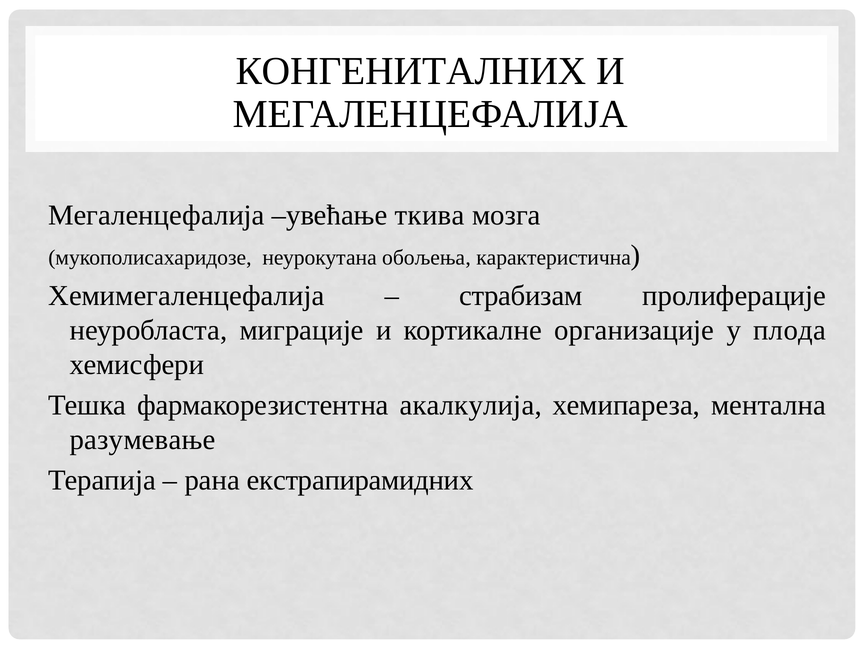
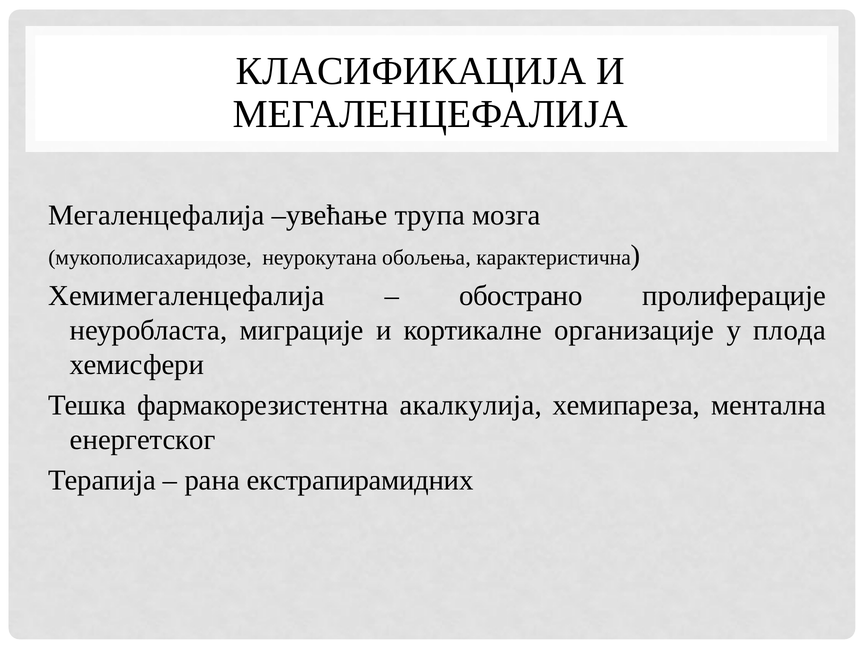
КОНГЕНИТАЛНИХ: КОНГЕНИТАЛНИХ -> КЛАСИФИКАЦИЈА (411, 71)
ткива: ткива -> трупа (430, 215)
страбизам: страбизам -> обострано (521, 296)
разумевање: разумевање -> енергетског (143, 440)
